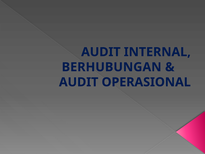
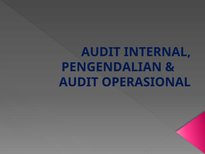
BERHUBUNGAN: BERHUBUNGAN -> PENGENDALIAN (112, 67)
